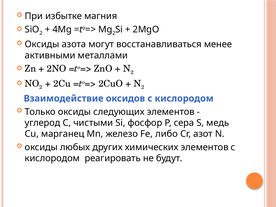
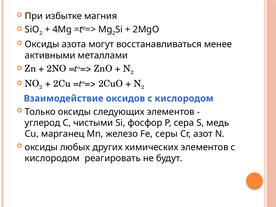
либо: либо -> серы (167, 134)
